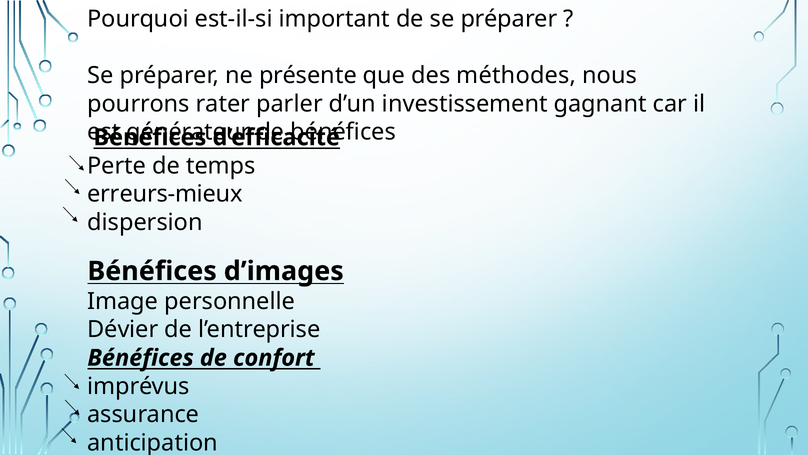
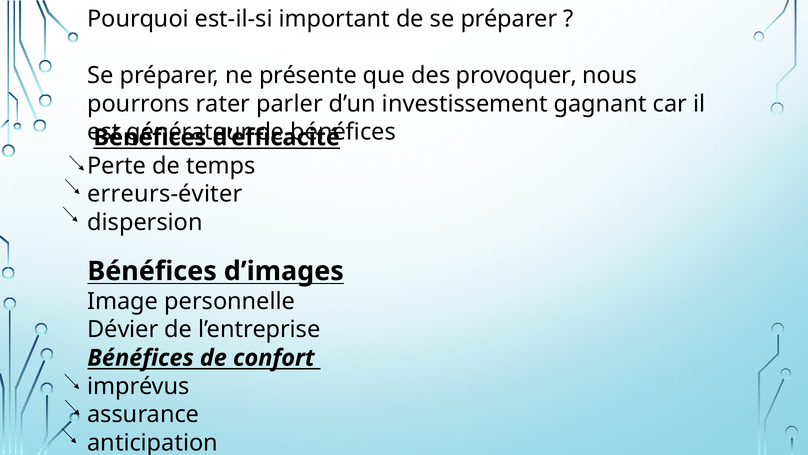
méthodes: méthodes -> provoquer (516, 75)
erreurs-mieux: erreurs-mieux -> erreurs-éviter (165, 194)
